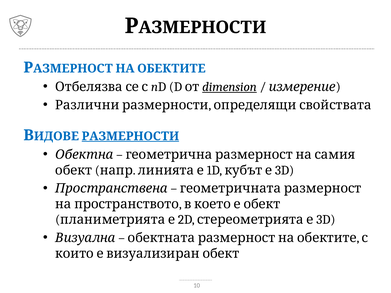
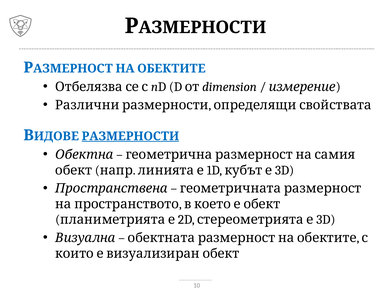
dimension underline: present -> none (229, 87)
